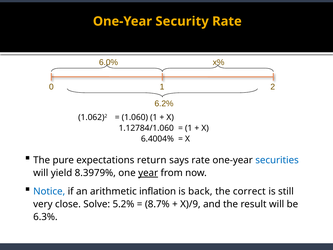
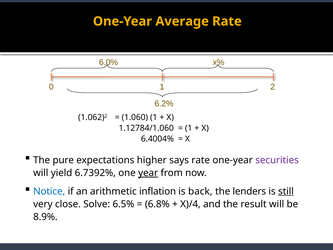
Security: Security -> Average (182, 21)
return: return -> higher (152, 160)
securities colour: blue -> purple (277, 160)
8.3979%: 8.3979% -> 6.7392% (95, 173)
correct: correct -> lenders (249, 191)
still underline: none -> present (286, 191)
5.2%: 5.2% -> 6.5% (123, 204)
8.7%: 8.7% -> 6.8% (157, 204)
X)/9: X)/9 -> X)/4 (190, 204)
6.3%: 6.3% -> 8.9% (45, 217)
